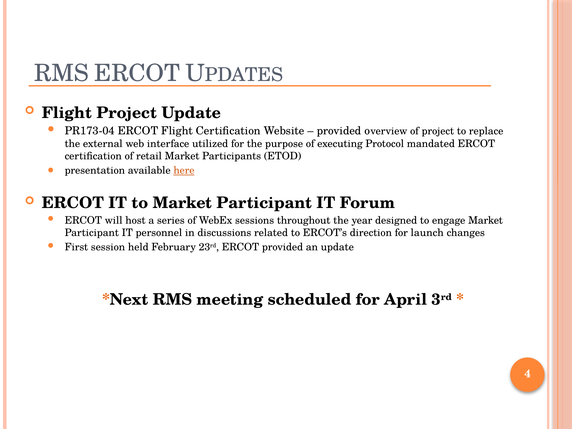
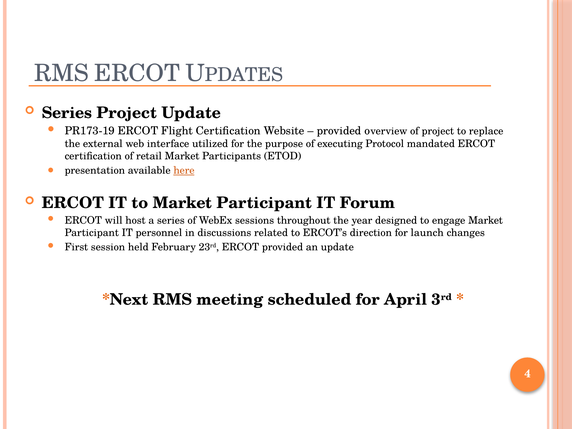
Flight: Flight -> Series (67, 113)
PR173-04: PR173-04 -> PR173-19 (90, 131)
